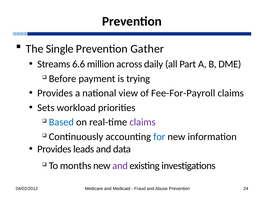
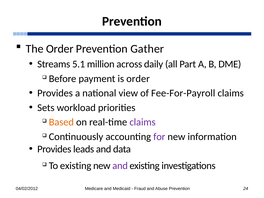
The Single: Single -> Order (60, 49)
6.6: 6.6 -> 5.1 (79, 64)
is trying: trying -> order (138, 79)
Based colour: blue -> orange (61, 122)
for colour: blue -> purple (159, 137)
To months: months -> existing (76, 166)
